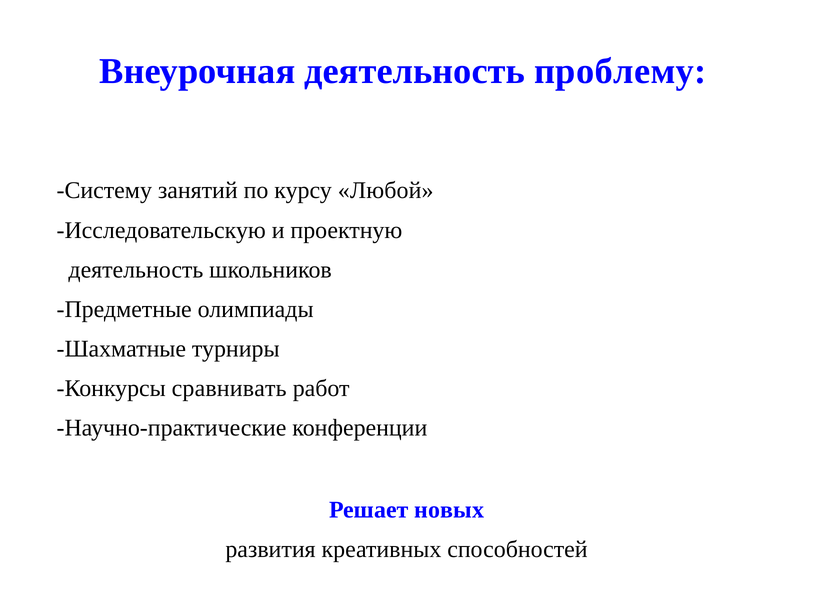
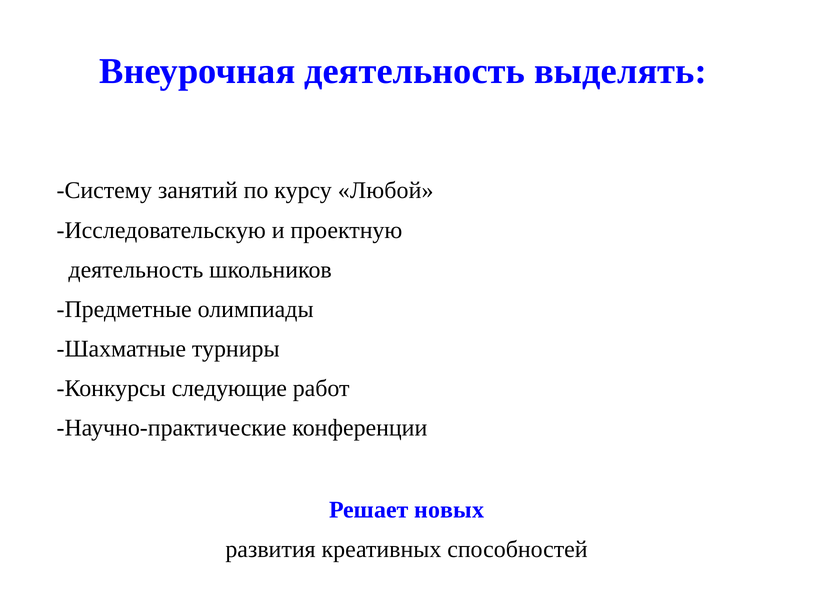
проблему: проблему -> выделять (620, 71)
сравнивать: сравнивать -> следующие (229, 388)
